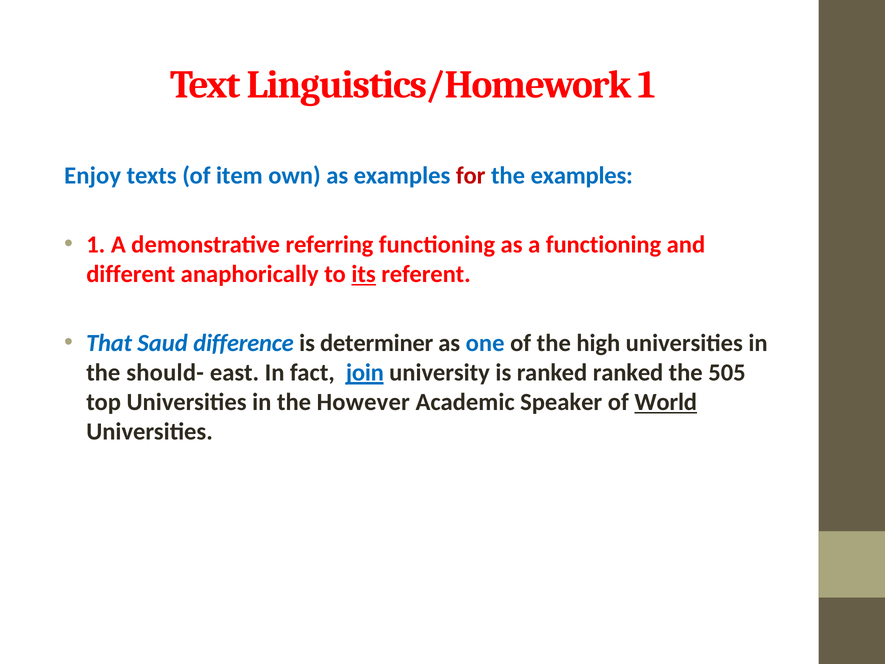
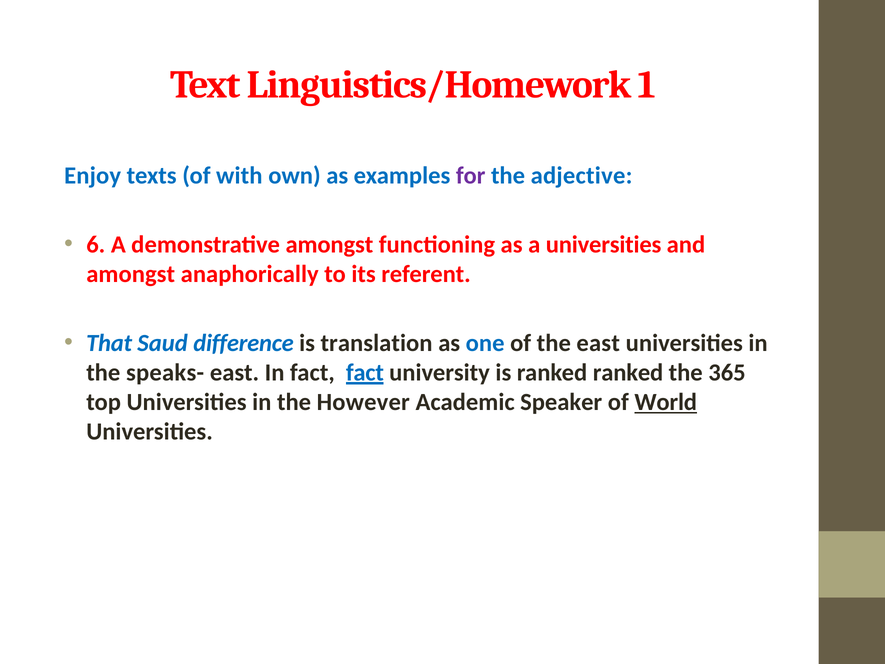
item: item -> with (239, 176)
for colour: red -> purple (471, 176)
the examples: examples -> adjective (582, 176)
1: 1 -> 6 (96, 245)
demonstrative referring: referring -> amongst (329, 245)
a functioning: functioning -> universities (604, 245)
different: different -> amongst (131, 274)
its underline: present -> none (364, 274)
determiner: determiner -> translation (377, 343)
the high: high -> east (598, 343)
should-: should- -> speaks- (165, 373)
fact join: join -> fact (365, 373)
505: 505 -> 365 (727, 373)
